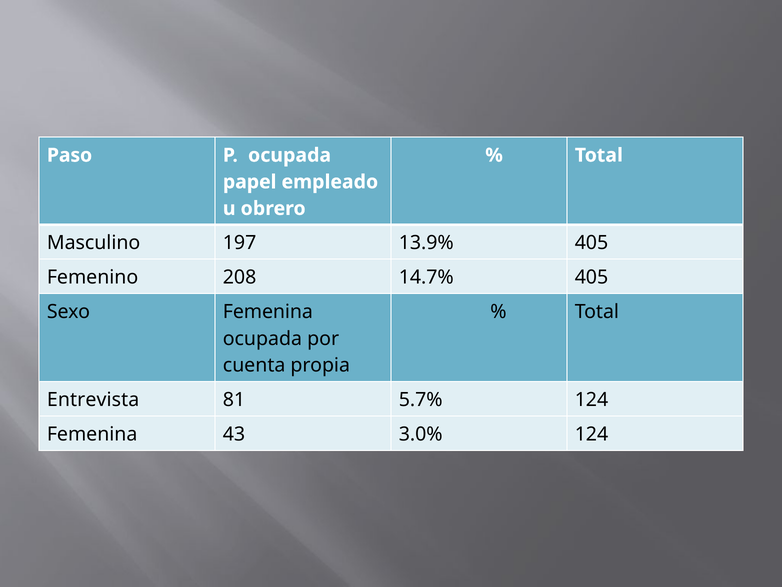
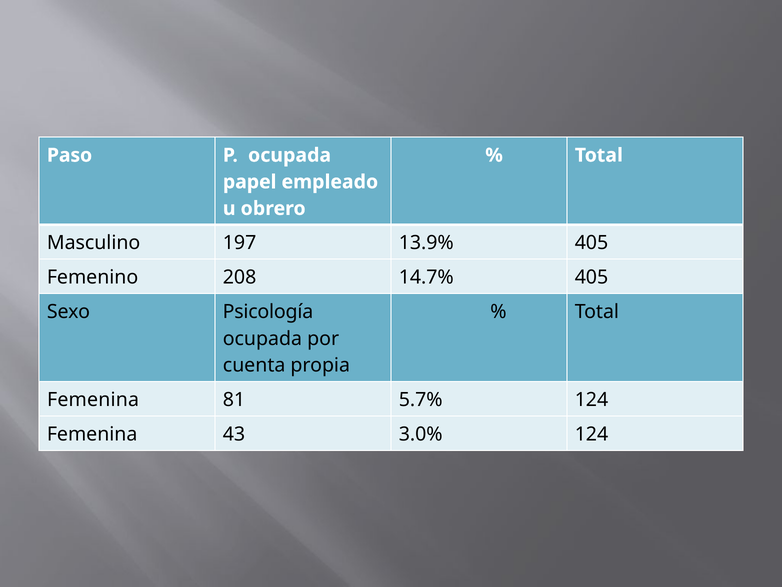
Sexo Femenina: Femenina -> Psicología (268, 312)
Entrevista: Entrevista -> Femenina (93, 399)
